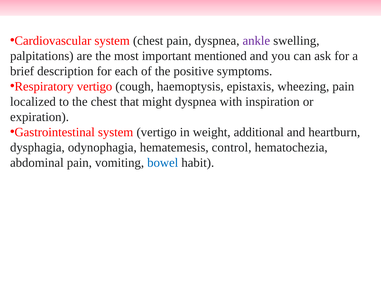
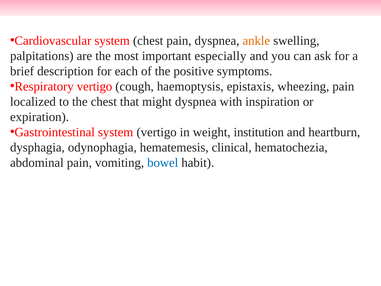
ankle colour: purple -> orange (256, 41)
mentioned: mentioned -> especially (220, 56)
additional: additional -> institution (259, 132)
control: control -> clinical (232, 147)
